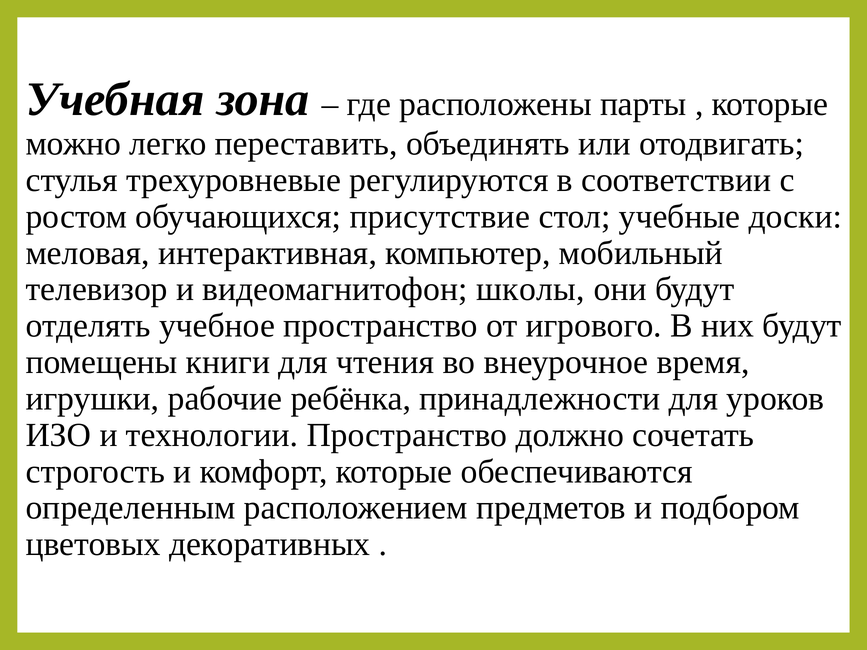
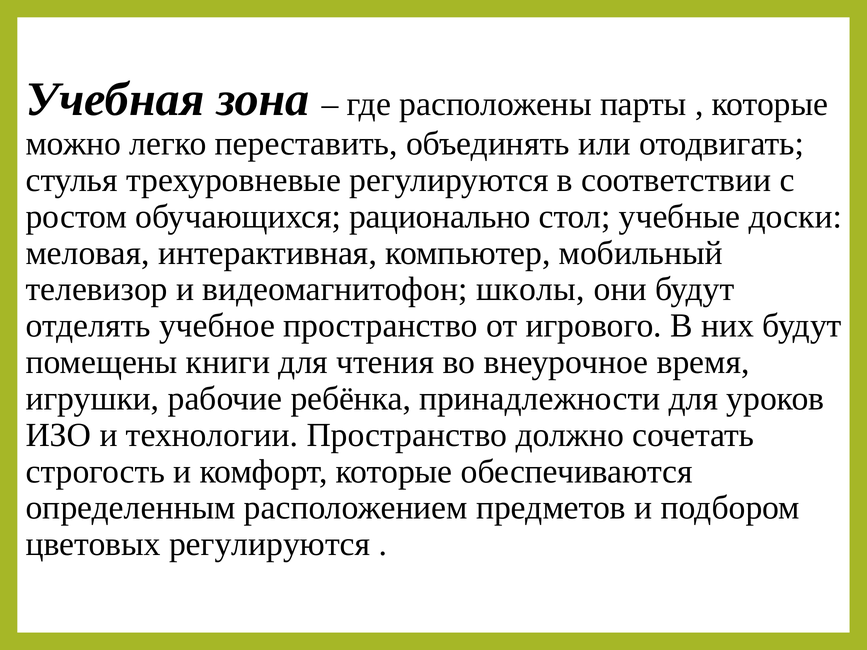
присутствие: присутствие -> рационально (440, 217)
цветовых декоративных: декоративных -> регулируются (270, 544)
